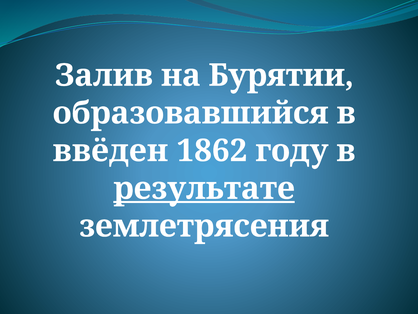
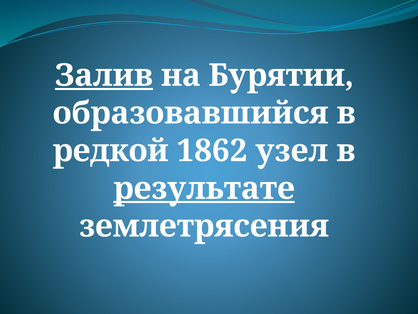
Залив underline: none -> present (104, 75)
ввёден: ввёден -> редкой (111, 151)
году: году -> узел (292, 151)
